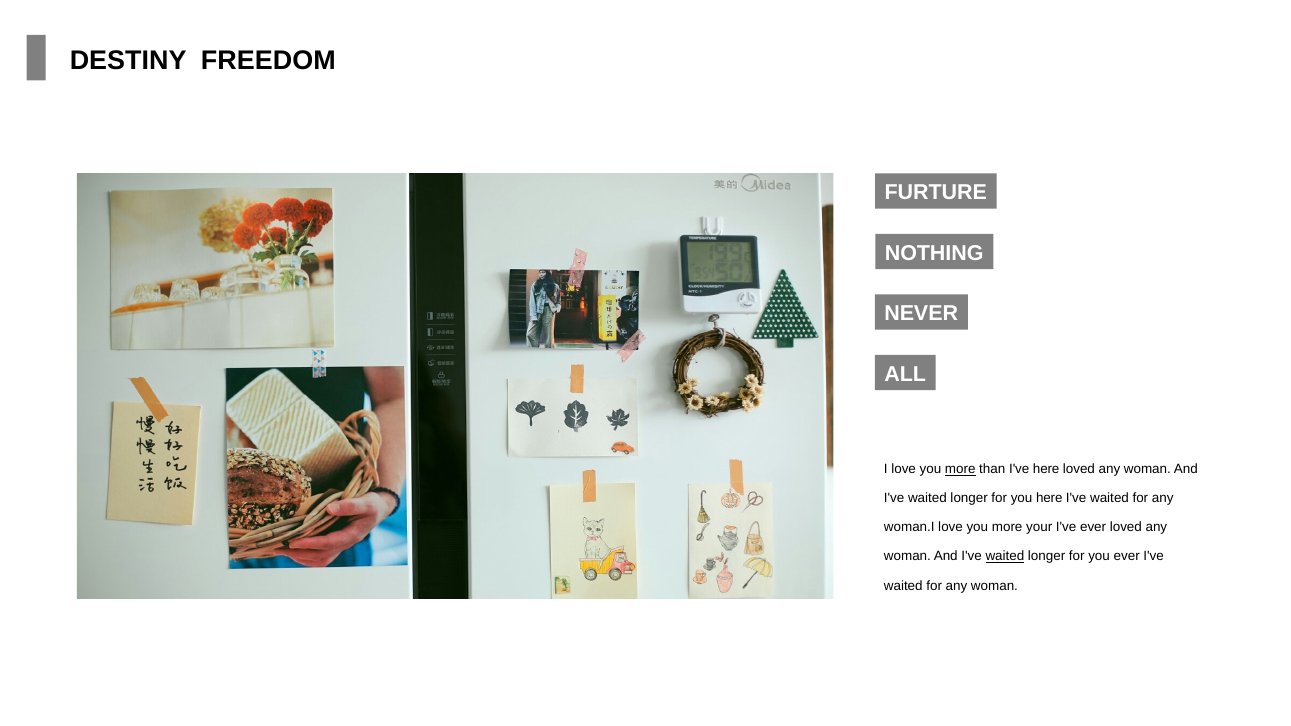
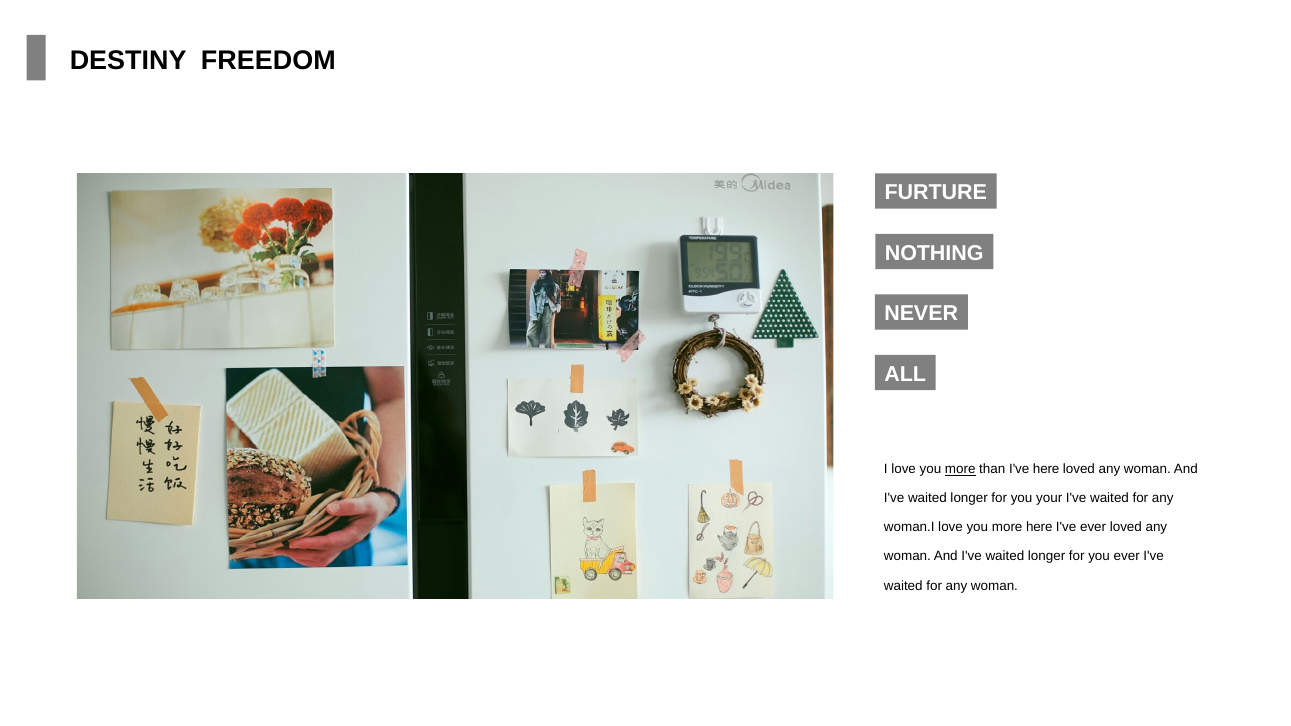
you here: here -> your (1049, 498)
more your: your -> here (1039, 528)
waited underline: present -> none (1005, 557)
